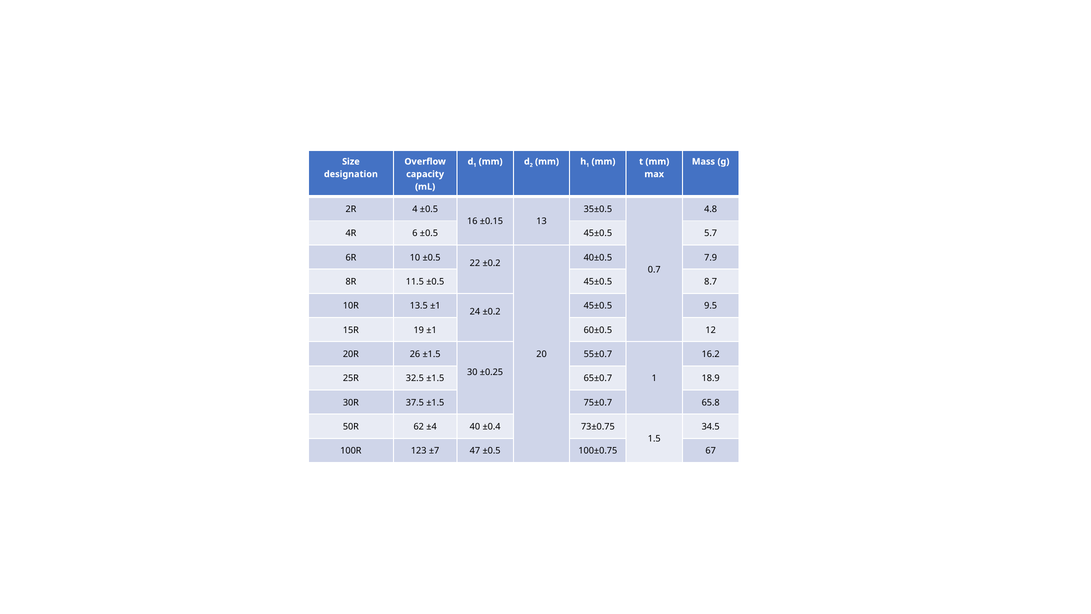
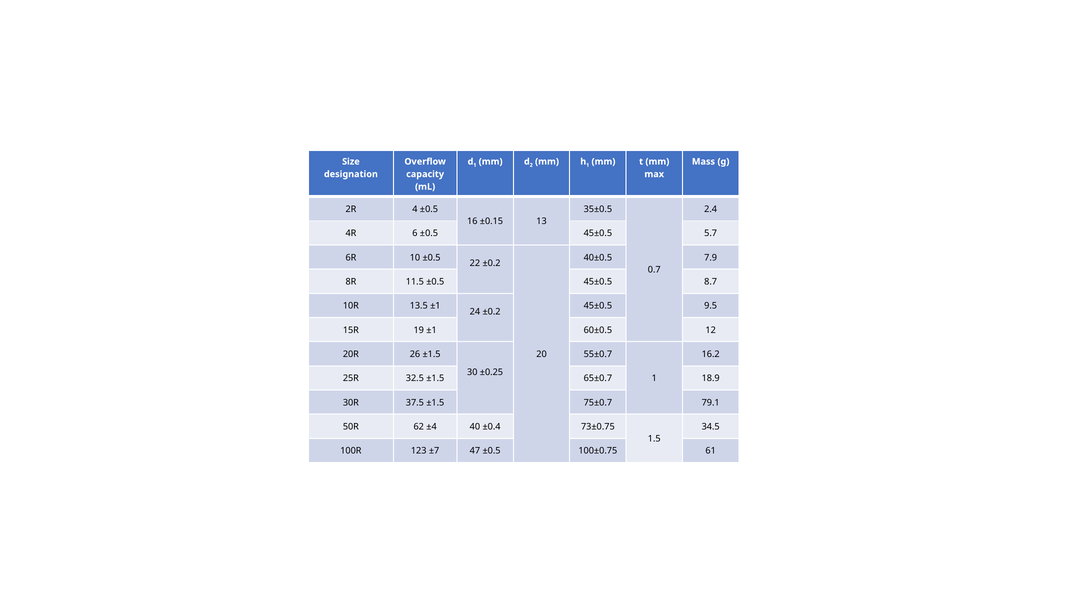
4.8: 4.8 -> 2.4 (711, 209)
65.8: 65.8 -> 79.1 (711, 402)
67: 67 -> 61 (711, 451)
